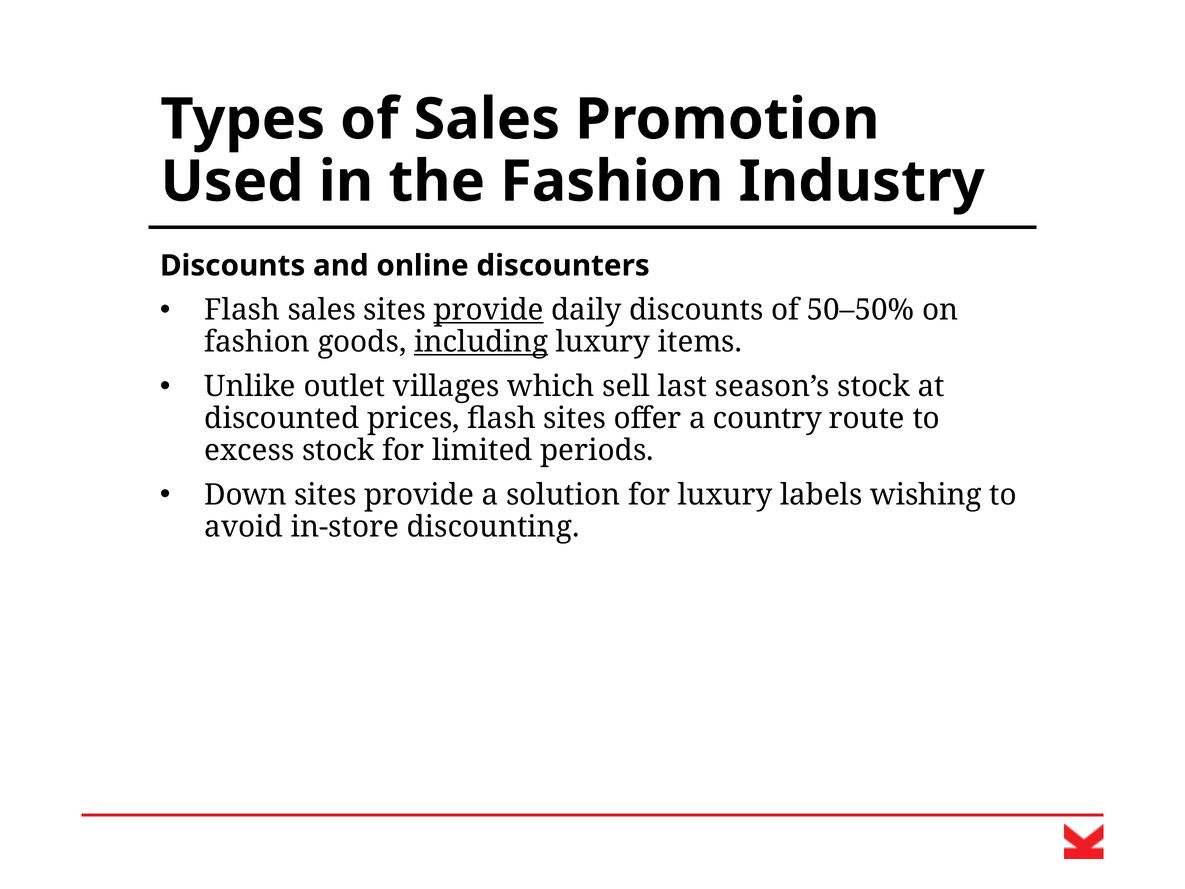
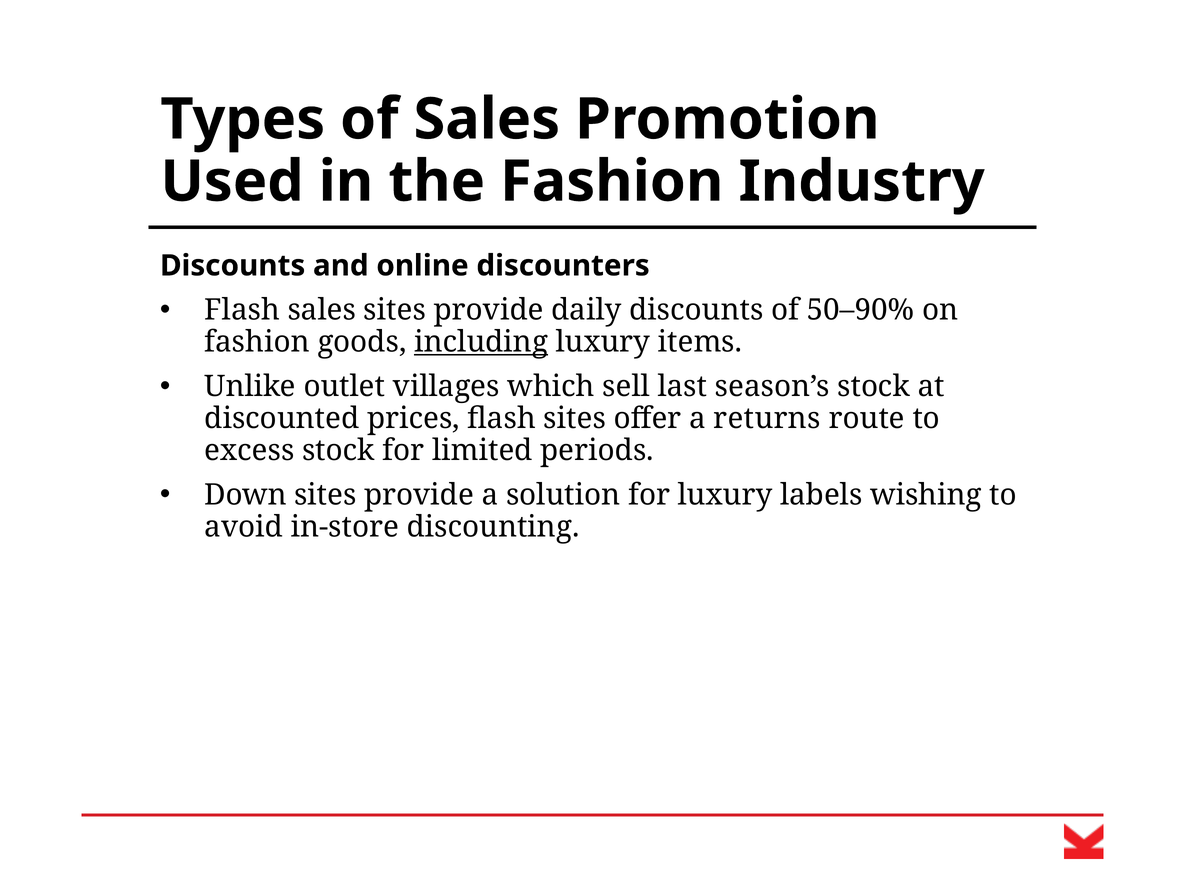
provide underline: present -> none (489, 310)
50–50%: 50–50% -> 50–90% (861, 310)
country: country -> returns (767, 418)
